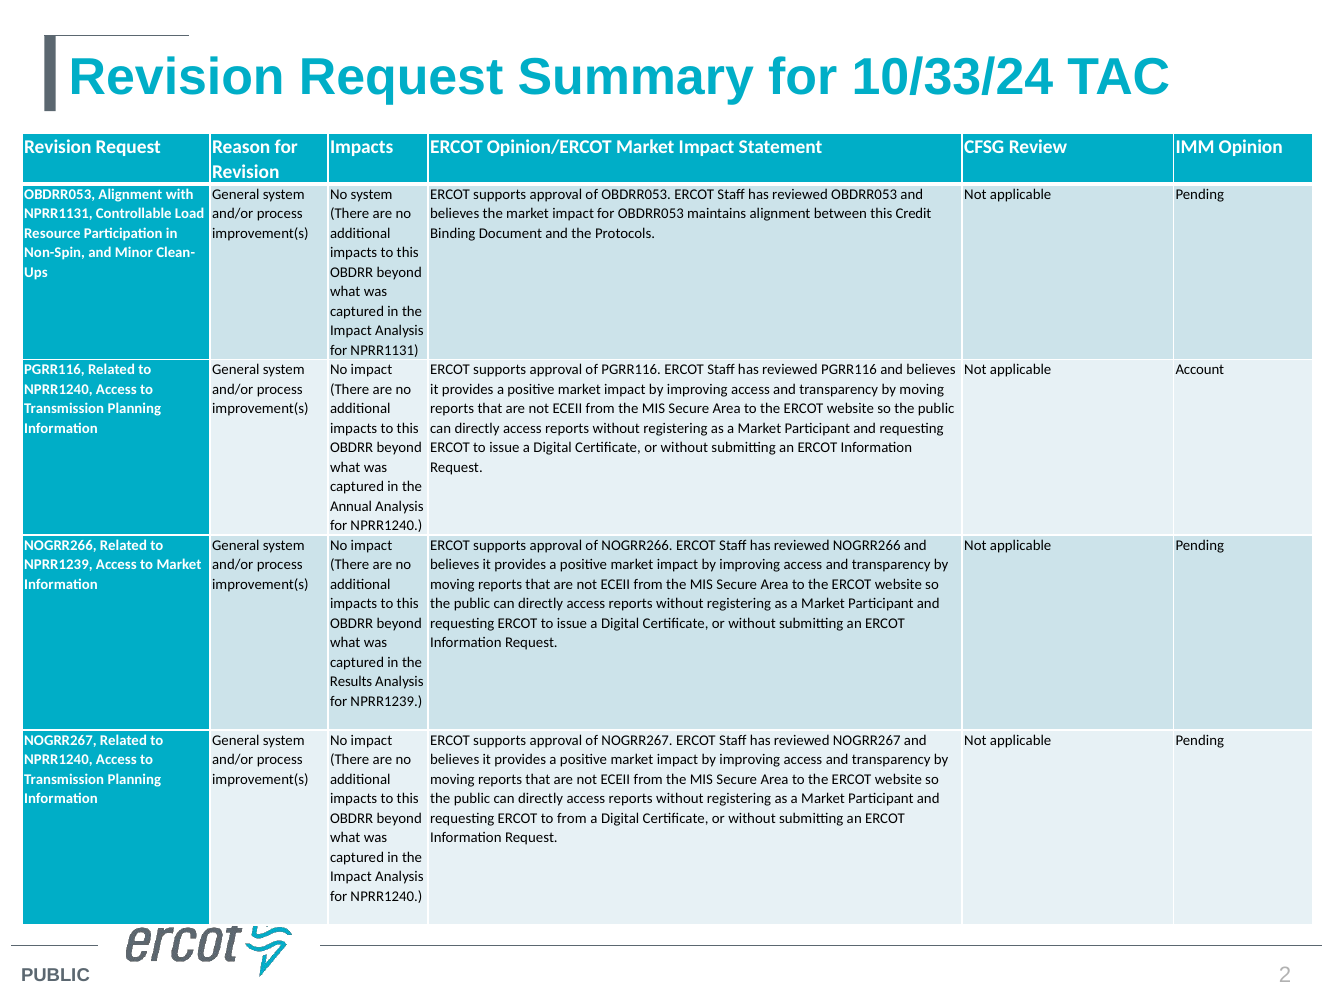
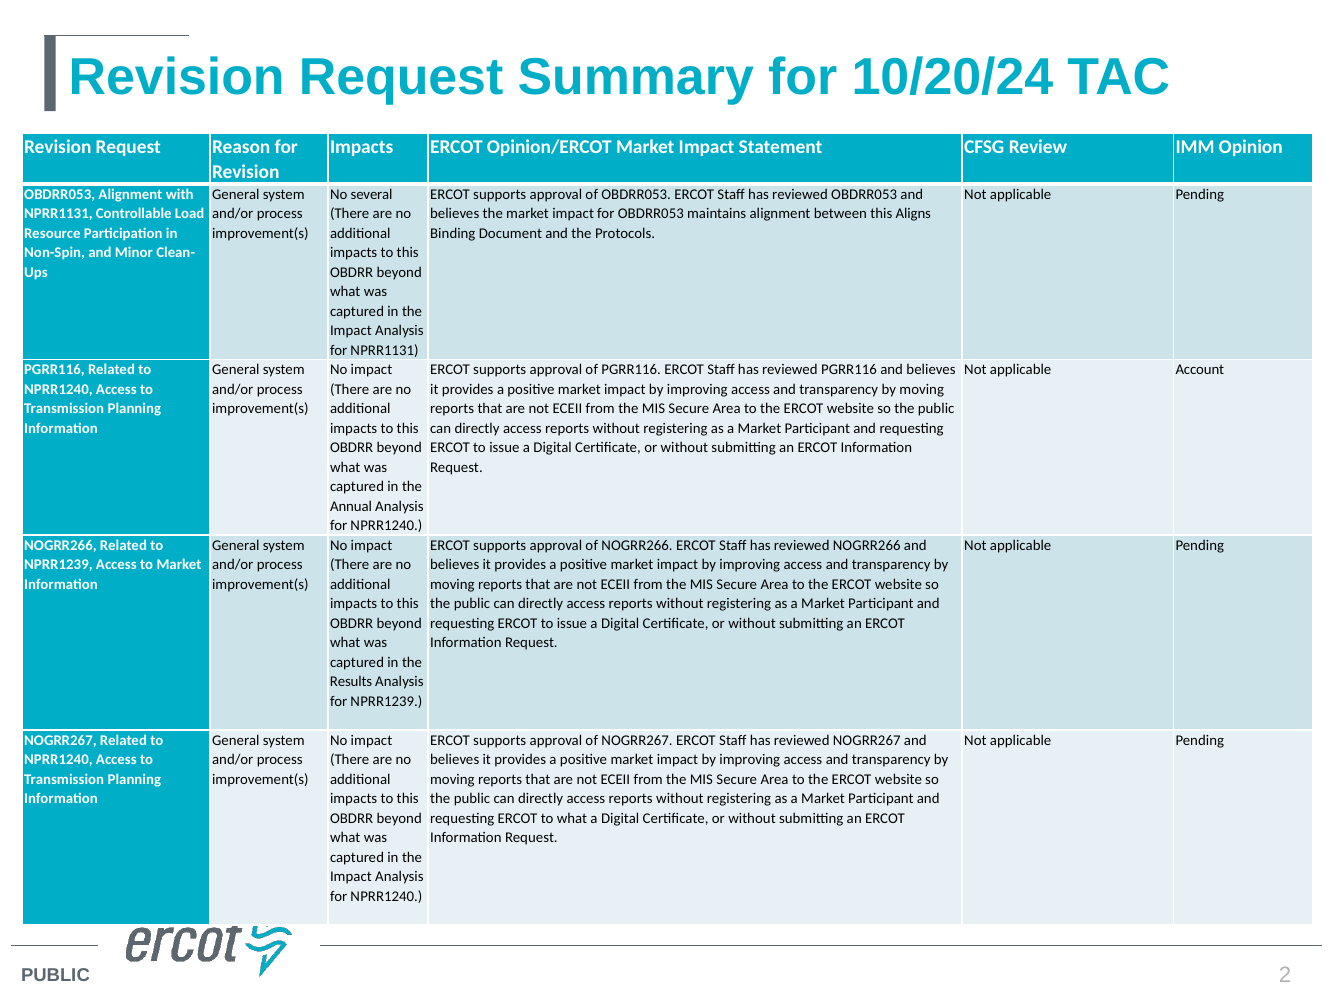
10/33/24: 10/33/24 -> 10/20/24 (952, 77)
No system: system -> several (372, 195)
Credit: Credit -> Aligns (913, 214)
to from: from -> what (572, 819)
